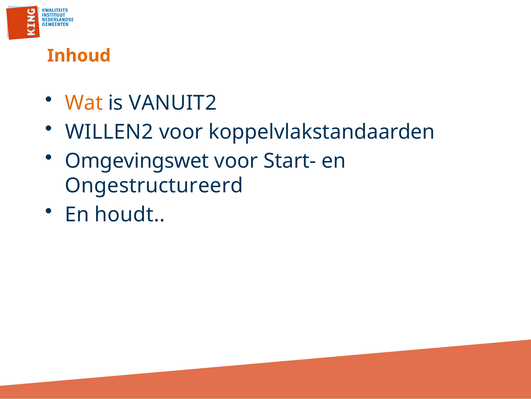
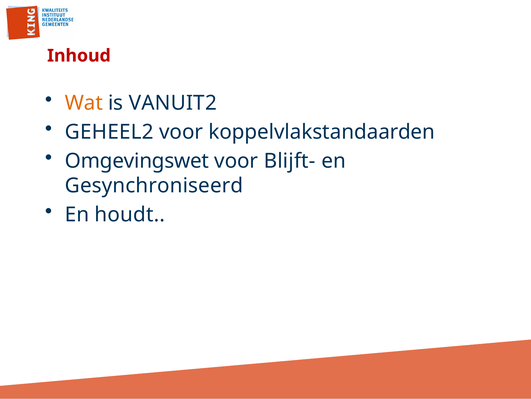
Inhoud colour: orange -> red (79, 56)
WILLEN2: WILLEN2 -> GEHEEL2 (109, 132)
Start-: Start- -> Blijft- (290, 161)
Ongestructureerd: Ongestructureerd -> Gesynchroniseerd (154, 185)
